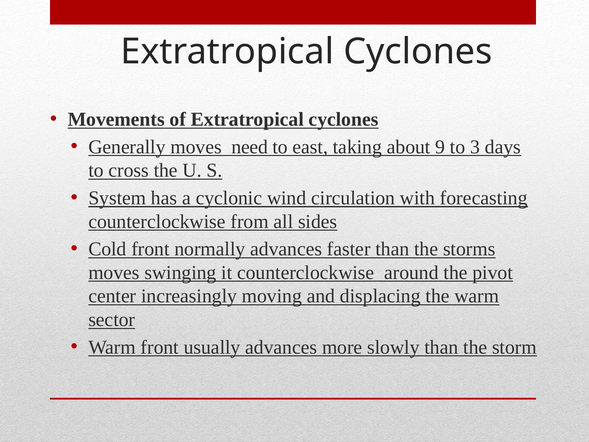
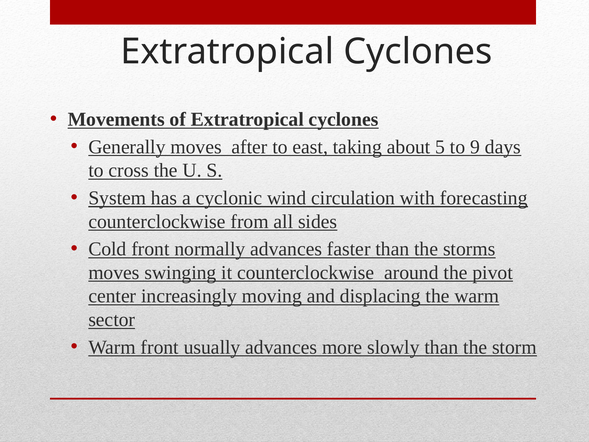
need: need -> after (250, 147)
9: 9 -> 5 (440, 147)
3: 3 -> 9 (475, 147)
